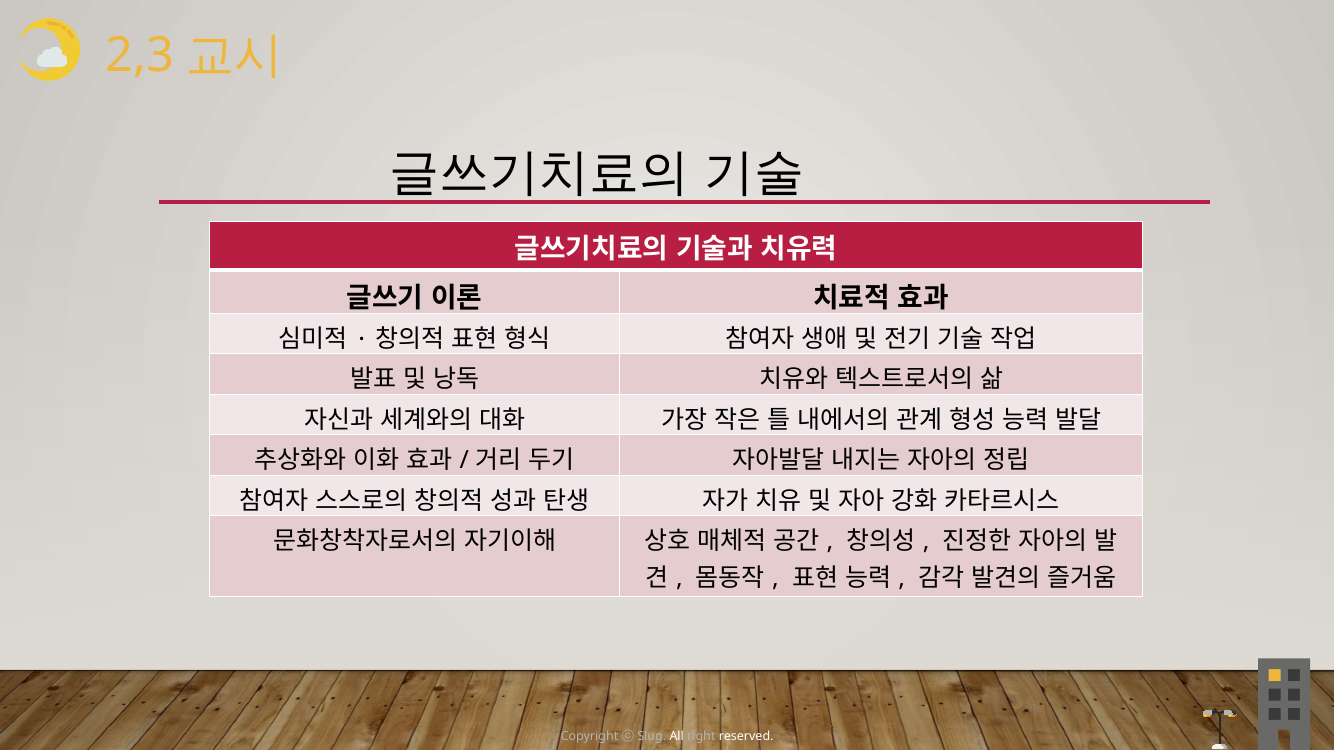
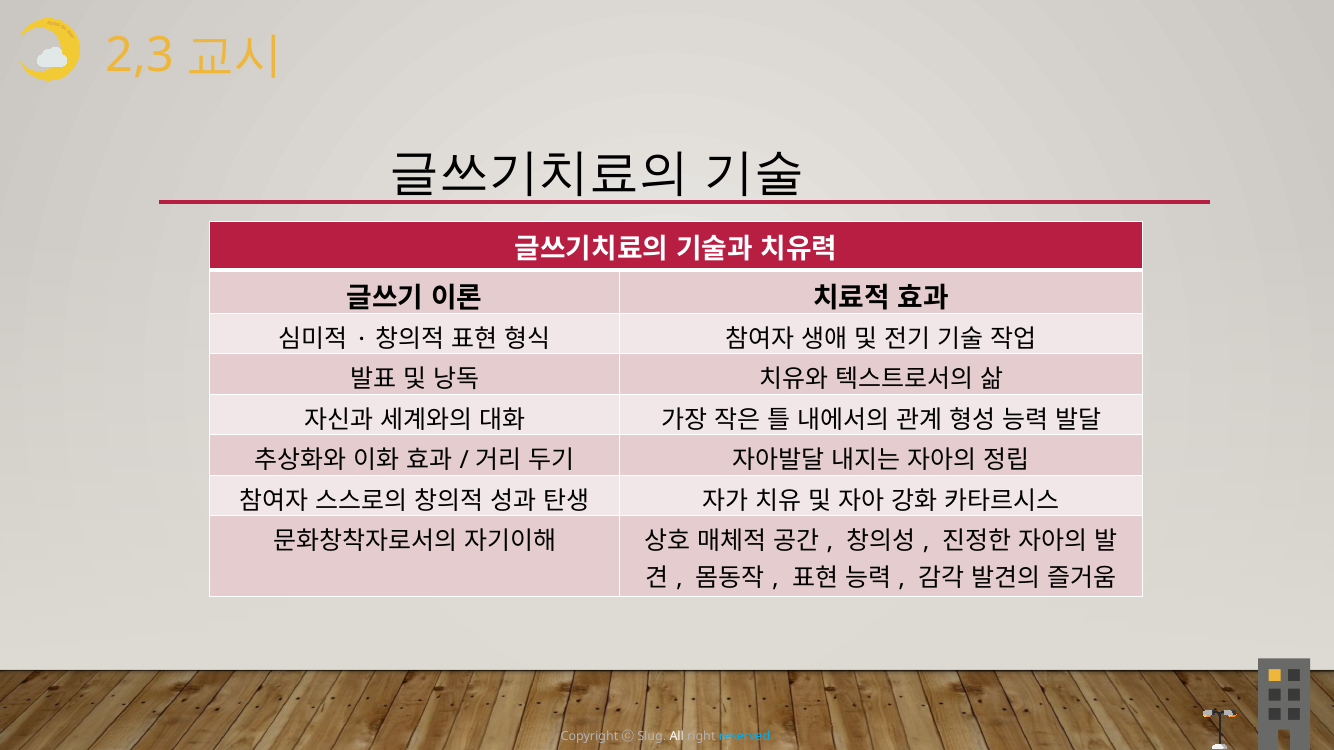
reserved colour: white -> light blue (746, 737)
